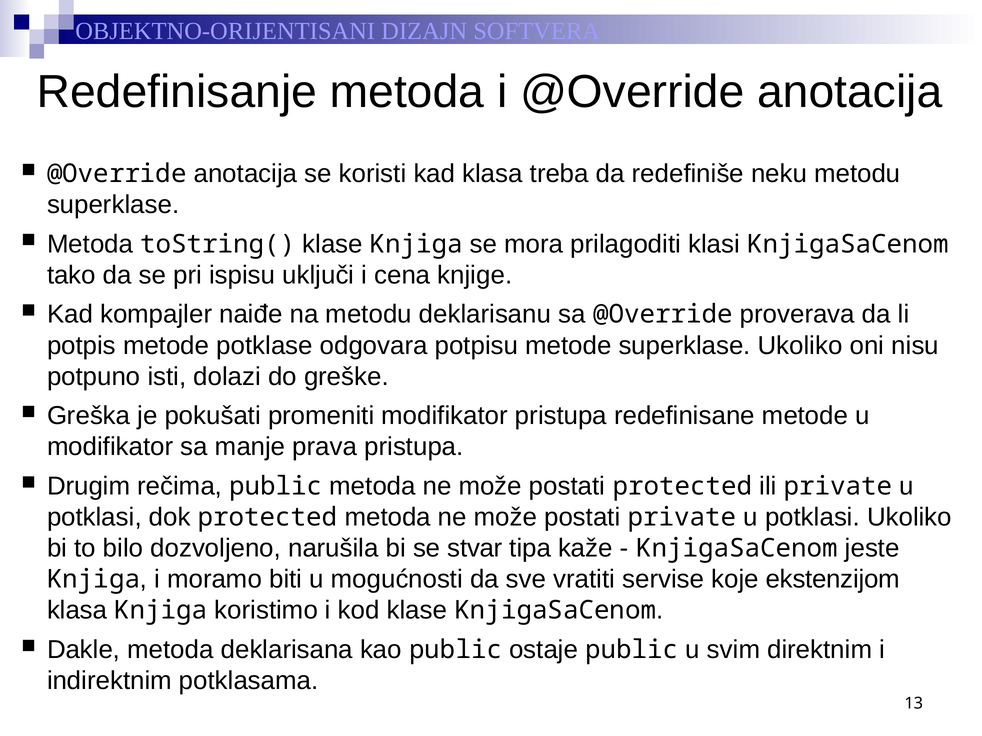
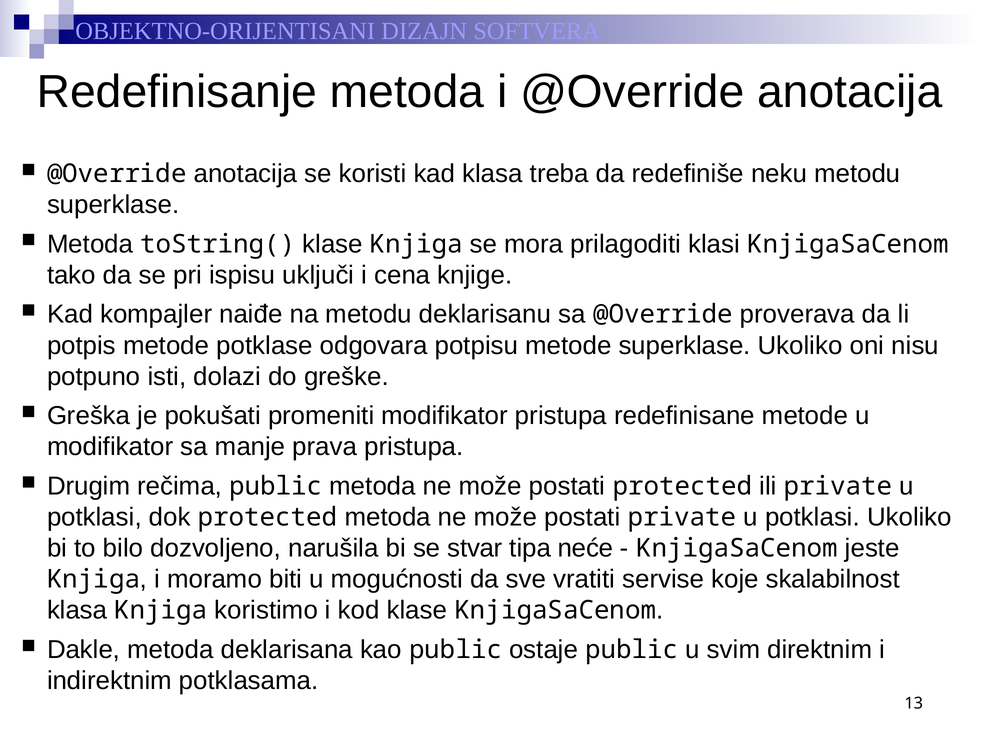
kaže: kaže -> neće (586, 549)
ekstenzijom: ekstenzijom -> skalabilnost (833, 580)
